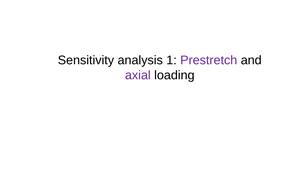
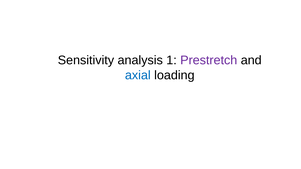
axial colour: purple -> blue (138, 75)
